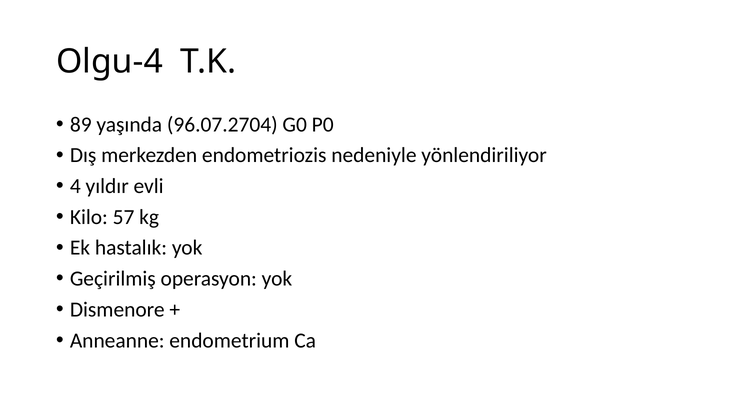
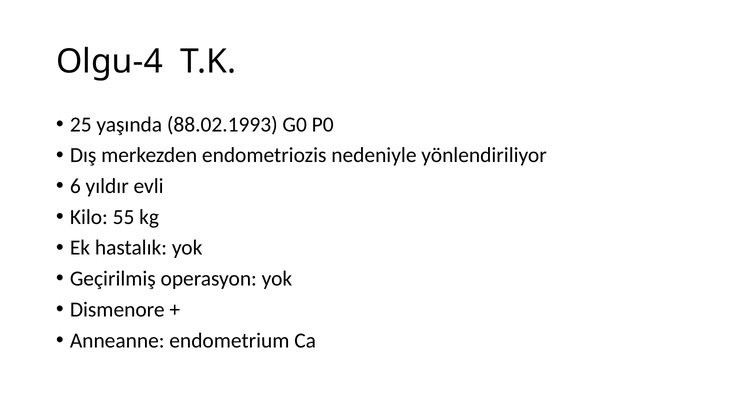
89: 89 -> 25 (81, 124)
96.07.2704: 96.07.2704 -> 88.02.1993 (222, 124)
4: 4 -> 6 (75, 186)
57: 57 -> 55 (124, 217)
